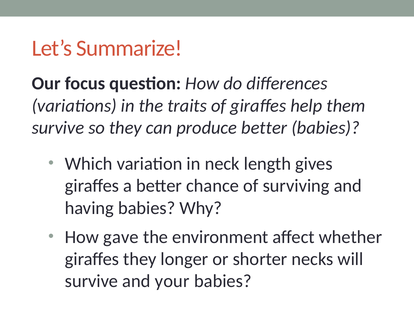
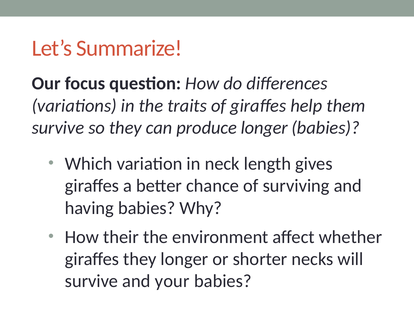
produce better: better -> longer (264, 128)
gave: gave -> their (121, 237)
